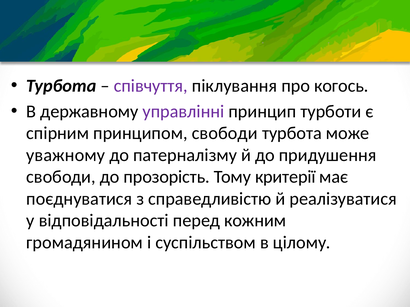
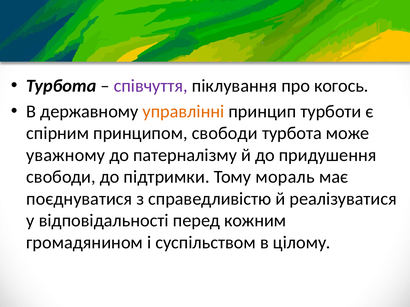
управлінні colour: purple -> orange (183, 112)
прозорість: прозорість -> підтримки (167, 177)
критерії: критерії -> мораль (285, 177)
